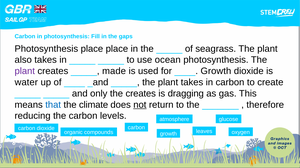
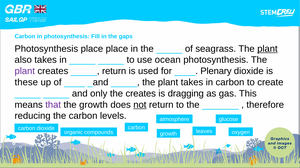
plant underline: none -> present (267, 49)
made: made -> return (114, 71)
Growth: Growth -> Plenary (216, 71)
water: water -> these (26, 83)
that colour: blue -> purple (53, 105)
the climate: climate -> growth (93, 105)
